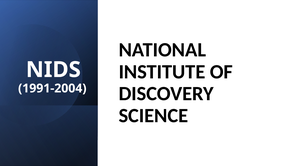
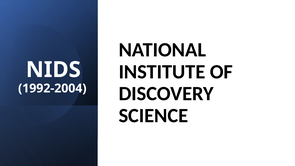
1991-2004: 1991-2004 -> 1992-2004 (52, 88)
